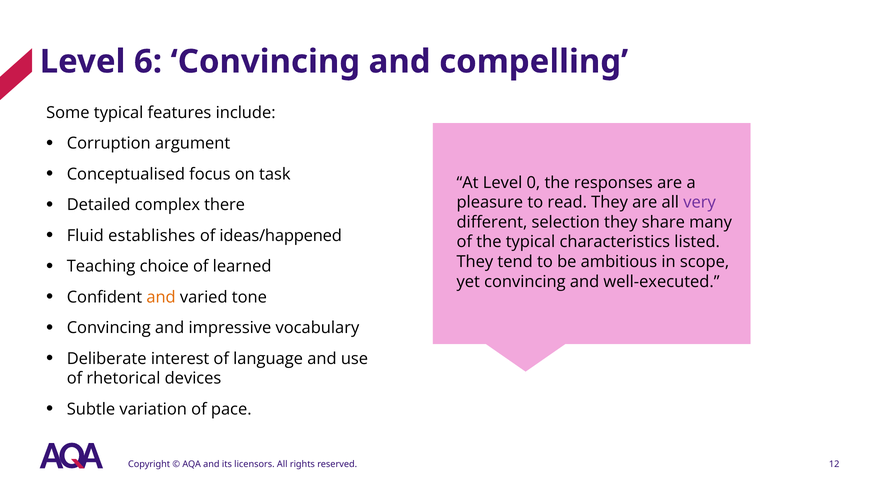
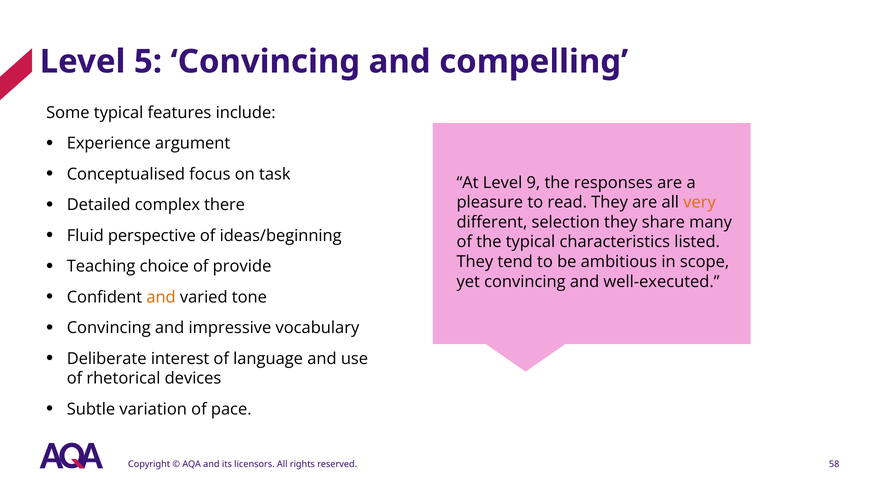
6: 6 -> 5 (148, 62)
Corruption: Corruption -> Experience (109, 144)
0: 0 -> 9 (533, 183)
very colour: purple -> orange (700, 203)
establishes: establishes -> perspective (152, 236)
ideas/happened: ideas/happened -> ideas/beginning (281, 236)
learned: learned -> provide (242, 267)
12: 12 -> 58 (834, 465)
